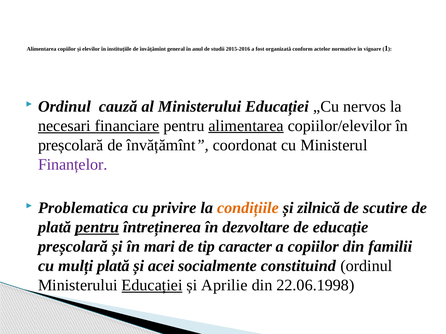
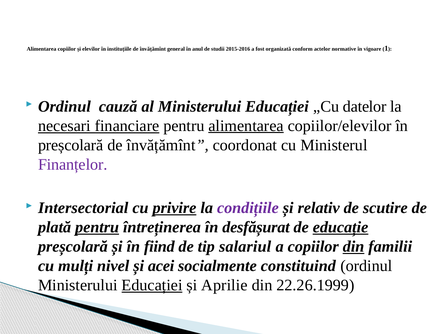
nervos: nervos -> datelor (365, 107)
Problematica: Problematica -> Intersectorial (83, 208)
privire underline: none -> present (174, 208)
condițiile colour: orange -> purple (248, 208)
zilnică: zilnică -> relativ (319, 208)
dezvoltare: dezvoltare -> desfășurat (256, 228)
educație underline: none -> present (341, 228)
mari: mari -> fiind (159, 247)
caracter: caracter -> salariul (245, 247)
din underline: none -> present (354, 247)
mulți plată: plată -> nivel (113, 266)
22.06.1998: 22.06.1998 -> 22.26.1999 (315, 286)
